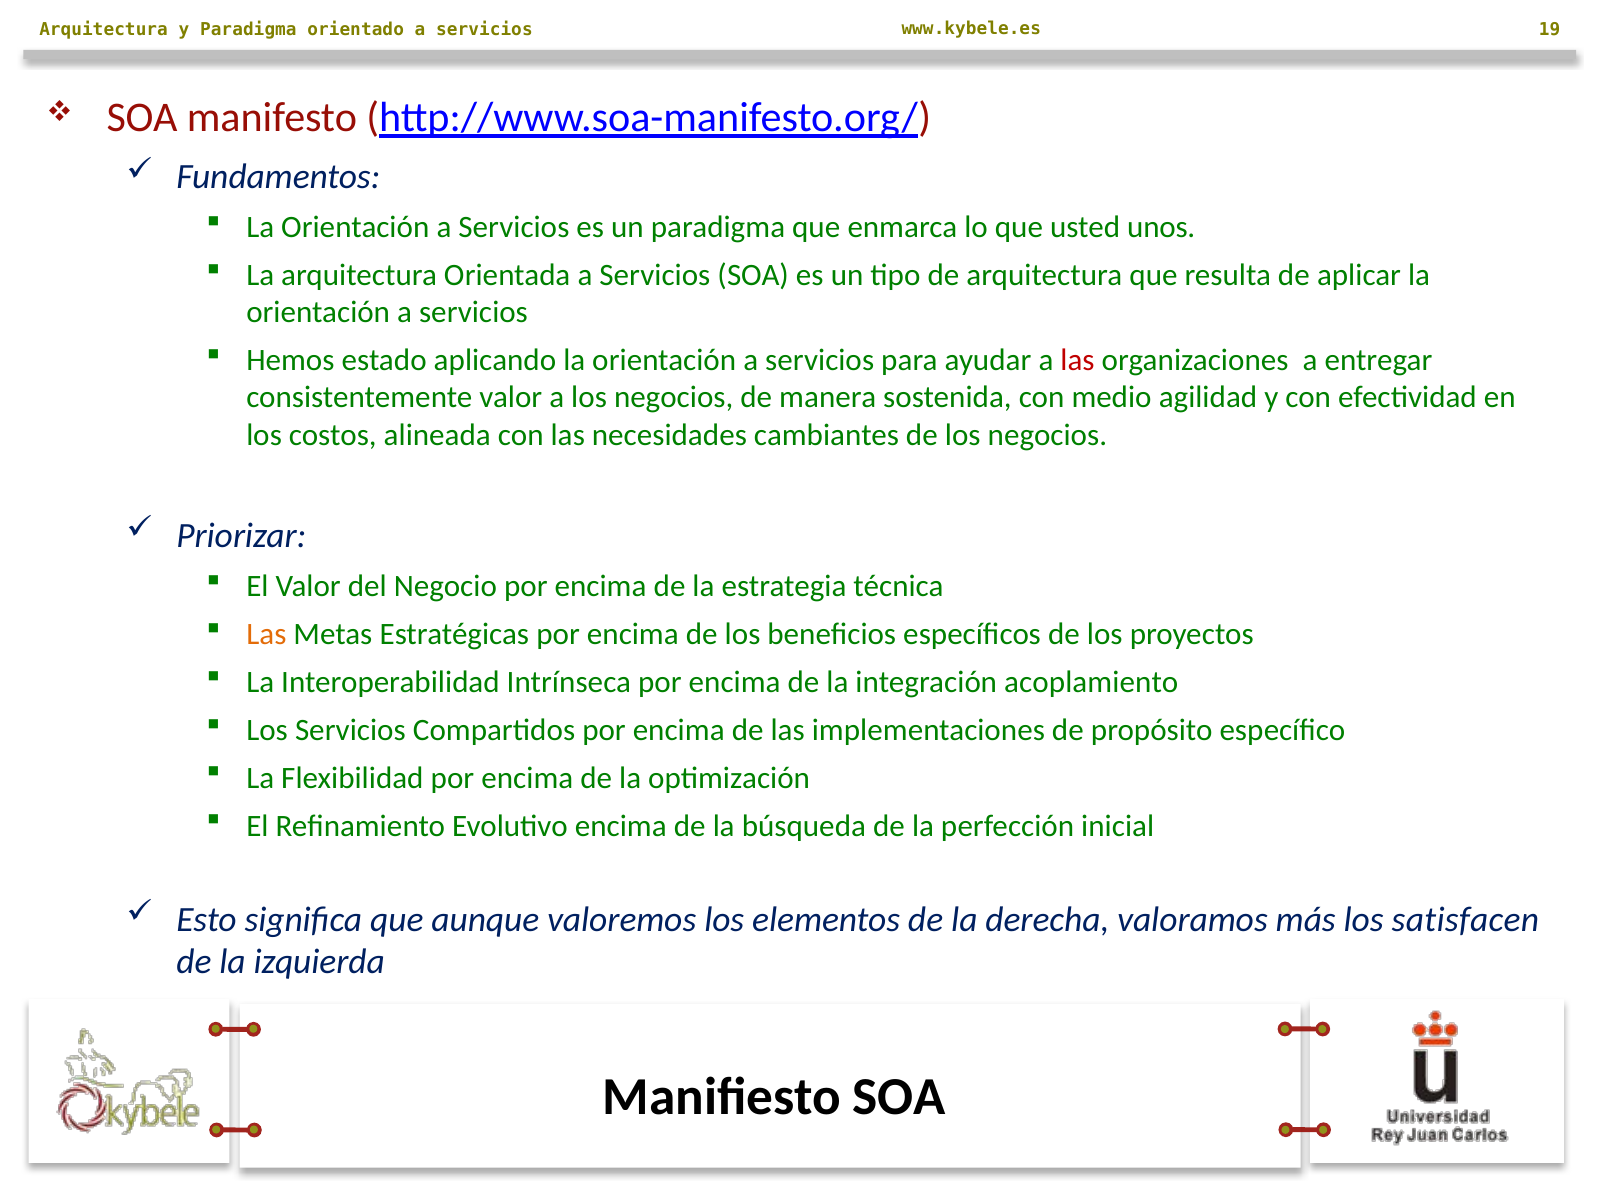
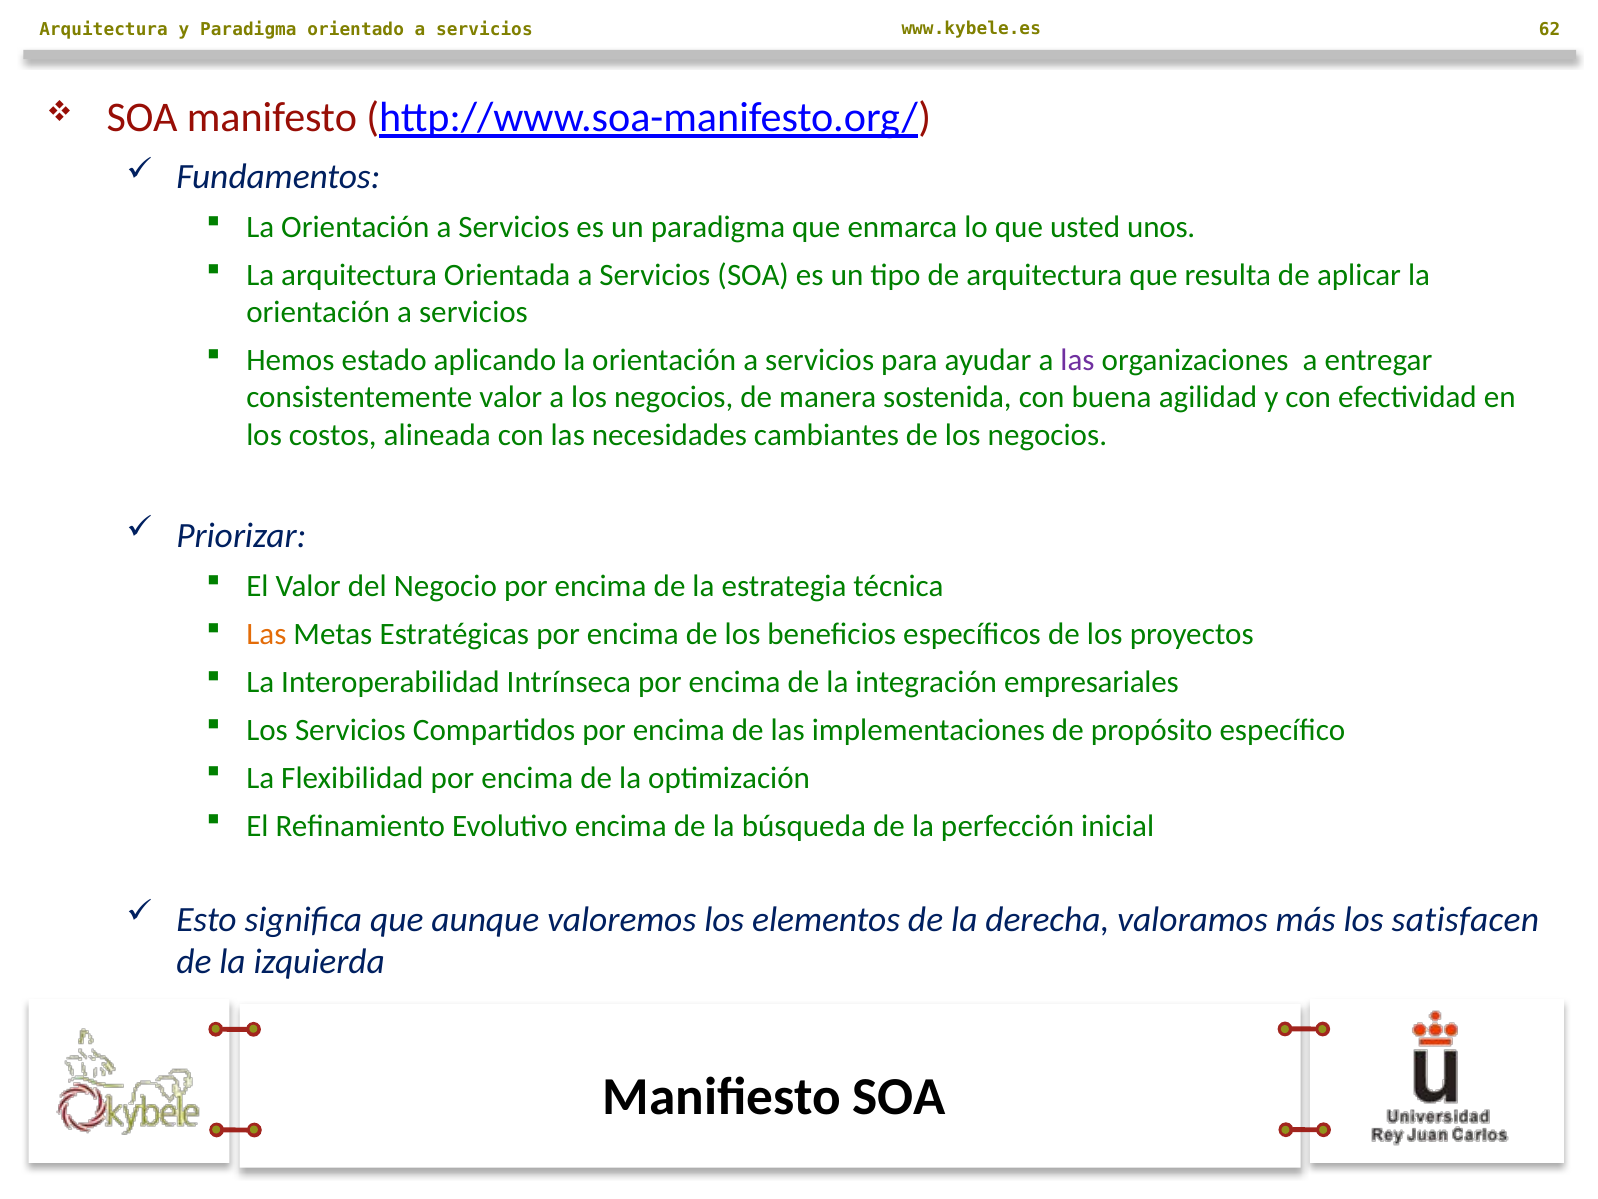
19: 19 -> 62 (1550, 29)
las colour: red -> purple (1078, 360)
medio: medio -> buena (1111, 397)
acoplamiento: acoplamiento -> empresariales (1091, 682)
